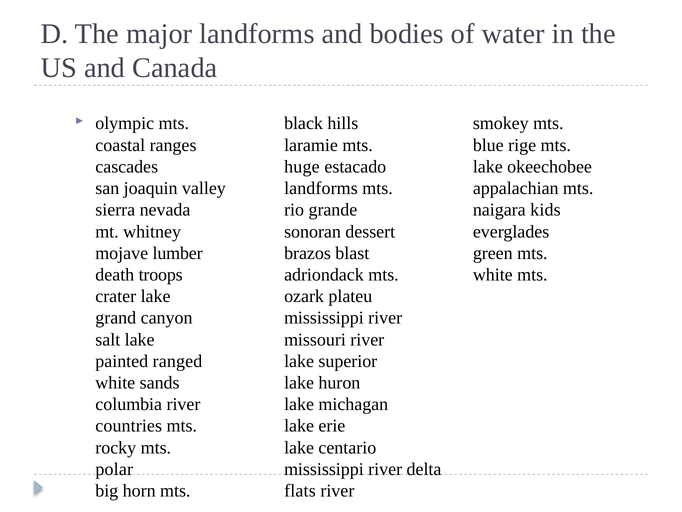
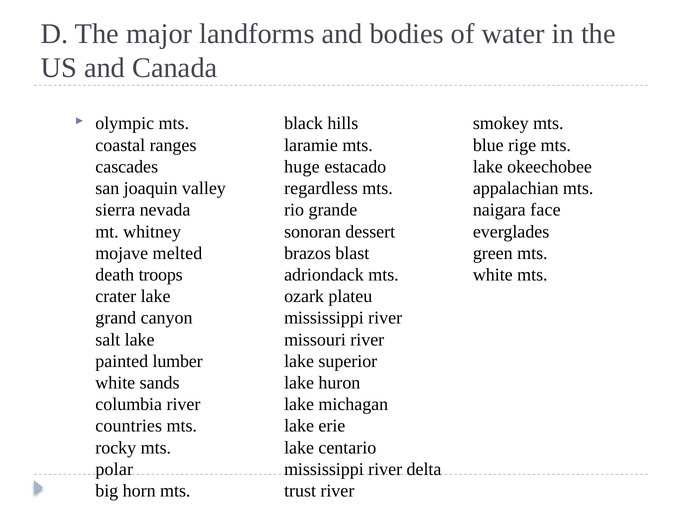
landforms: landforms -> regardless (321, 188)
kids: kids -> face (545, 210)
lumber: lumber -> melted (177, 253)
ranged: ranged -> lumber (178, 361)
flats: flats -> trust (300, 490)
